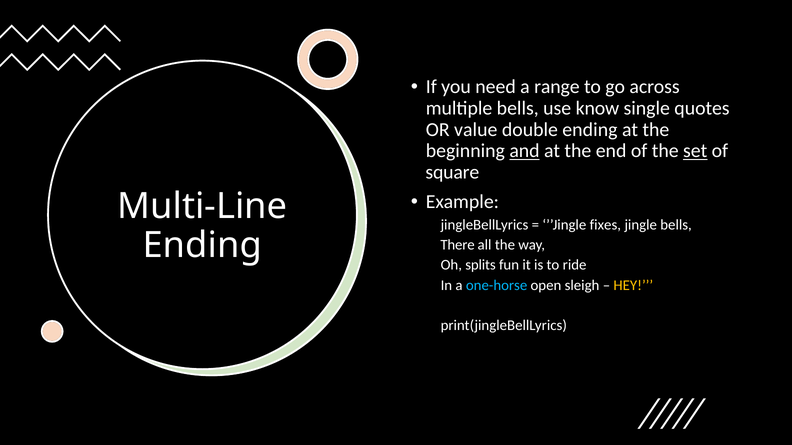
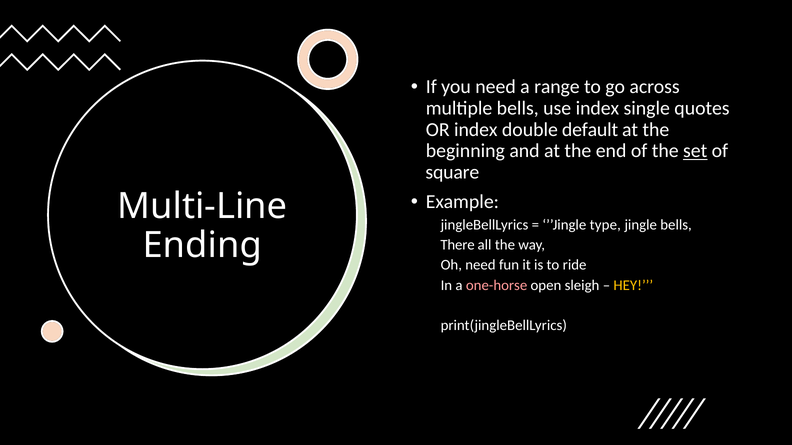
use know: know -> index (597, 108)
OR value: value -> index (476, 130)
double ending: ending -> default (590, 130)
and underline: present -> none (525, 151)
fixes: fixes -> type (605, 225)
Oh splits: splits -> need (480, 265)
one-horse colour: light blue -> pink (497, 285)
